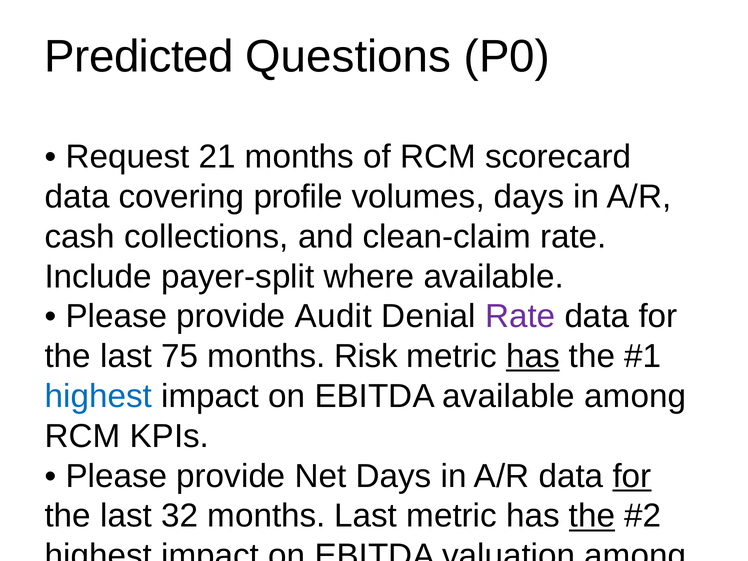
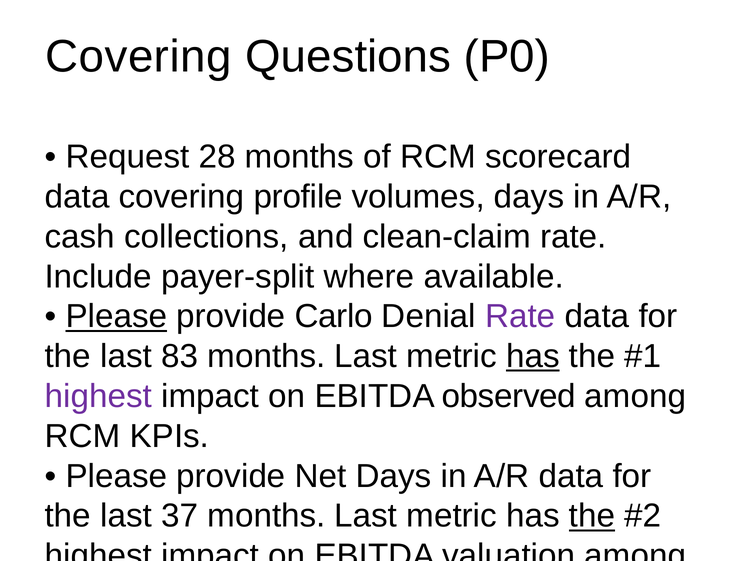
Predicted: Predicted -> Covering (139, 57)
21: 21 -> 28 (217, 157)
Please underline: none -> present (116, 316)
Audit: Audit -> Carlo (334, 316)
75: 75 -> 83 (180, 356)
Risk: Risk -> Last (366, 356)
highest colour: blue -> purple (98, 396)
EBITDA available: available -> observed (509, 396)
for underline: present -> none (632, 476)
32: 32 -> 37 (180, 516)
